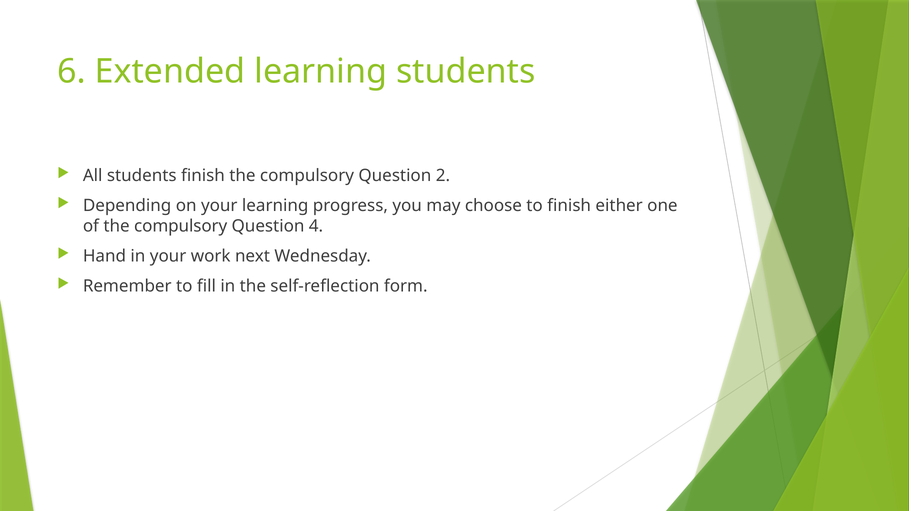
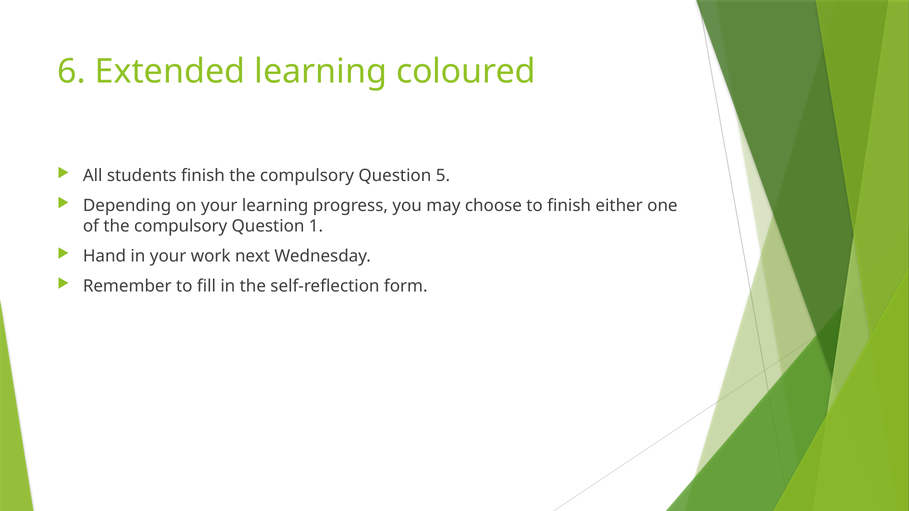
learning students: students -> coloured (466, 72)
2: 2 -> 5 (443, 176)
4: 4 -> 1 (316, 226)
